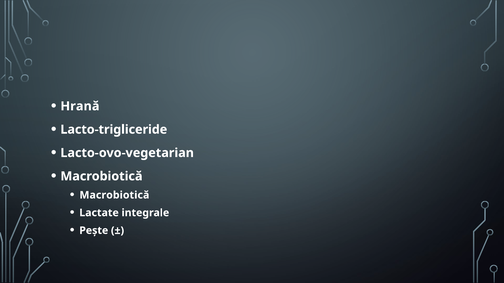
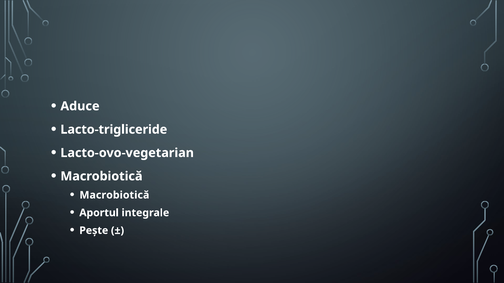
Hrană: Hrană -> Aduce (80, 106)
Lactate: Lactate -> Aportul (99, 213)
